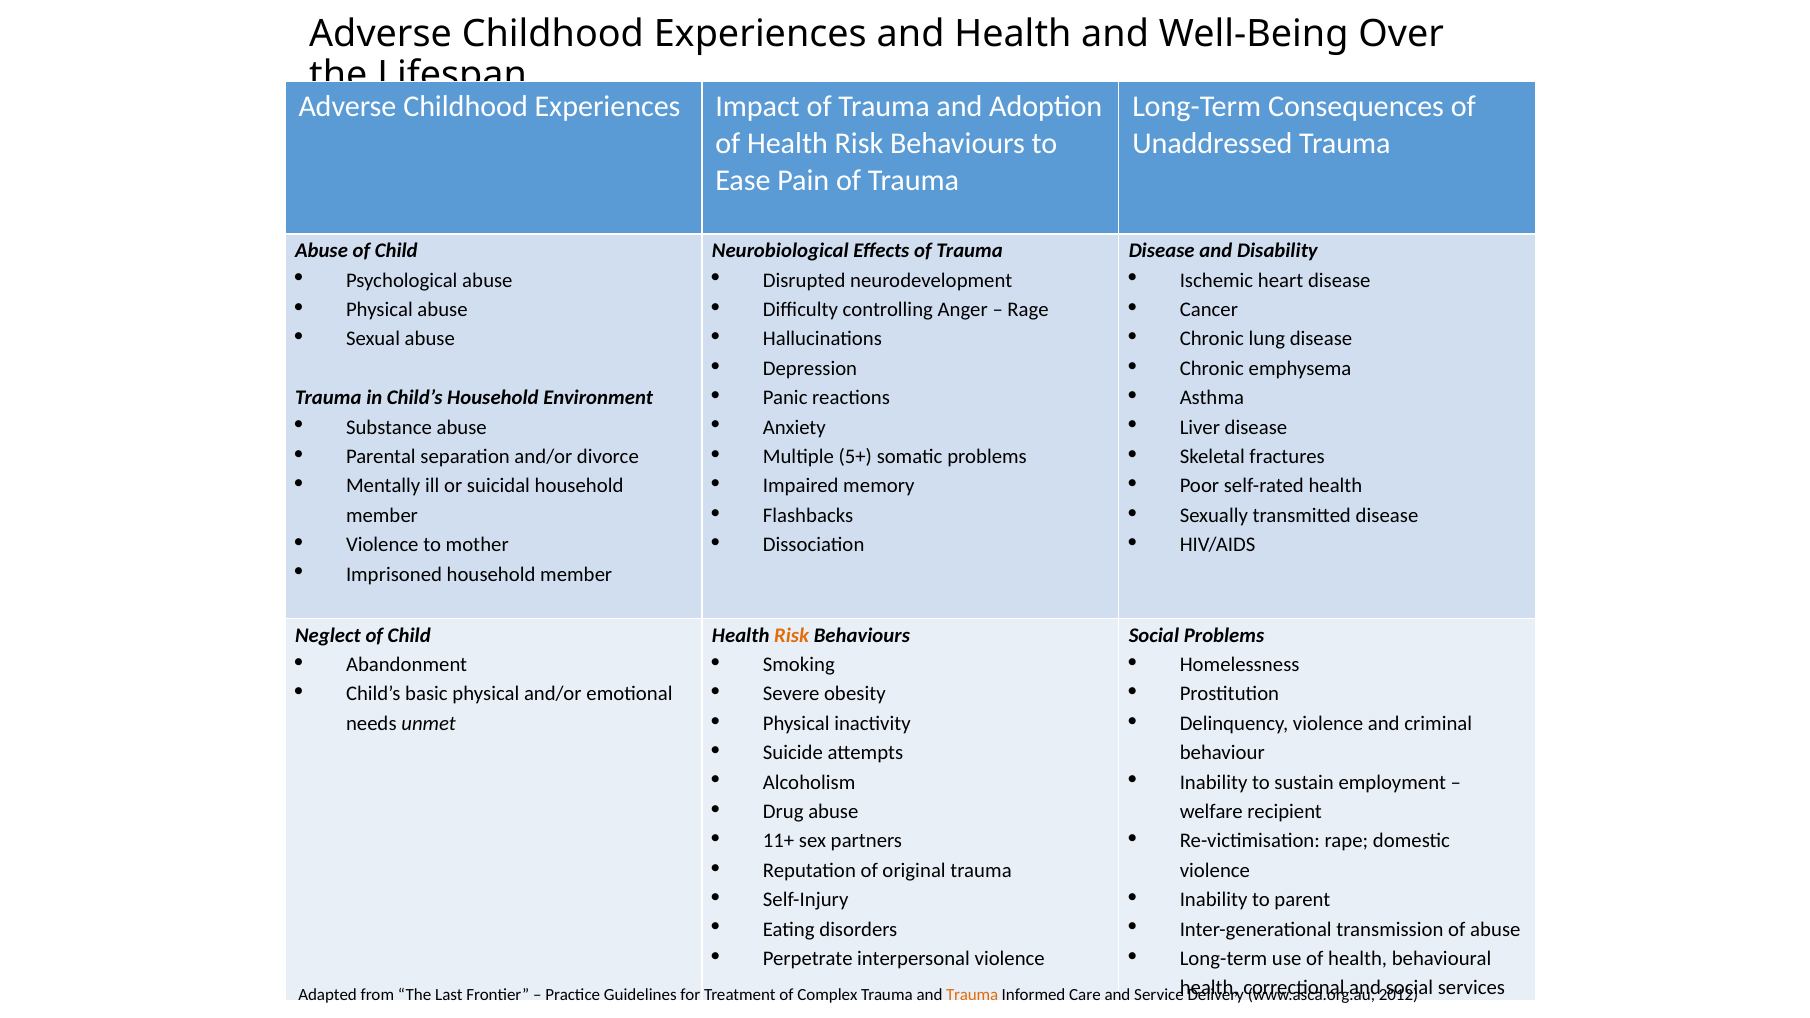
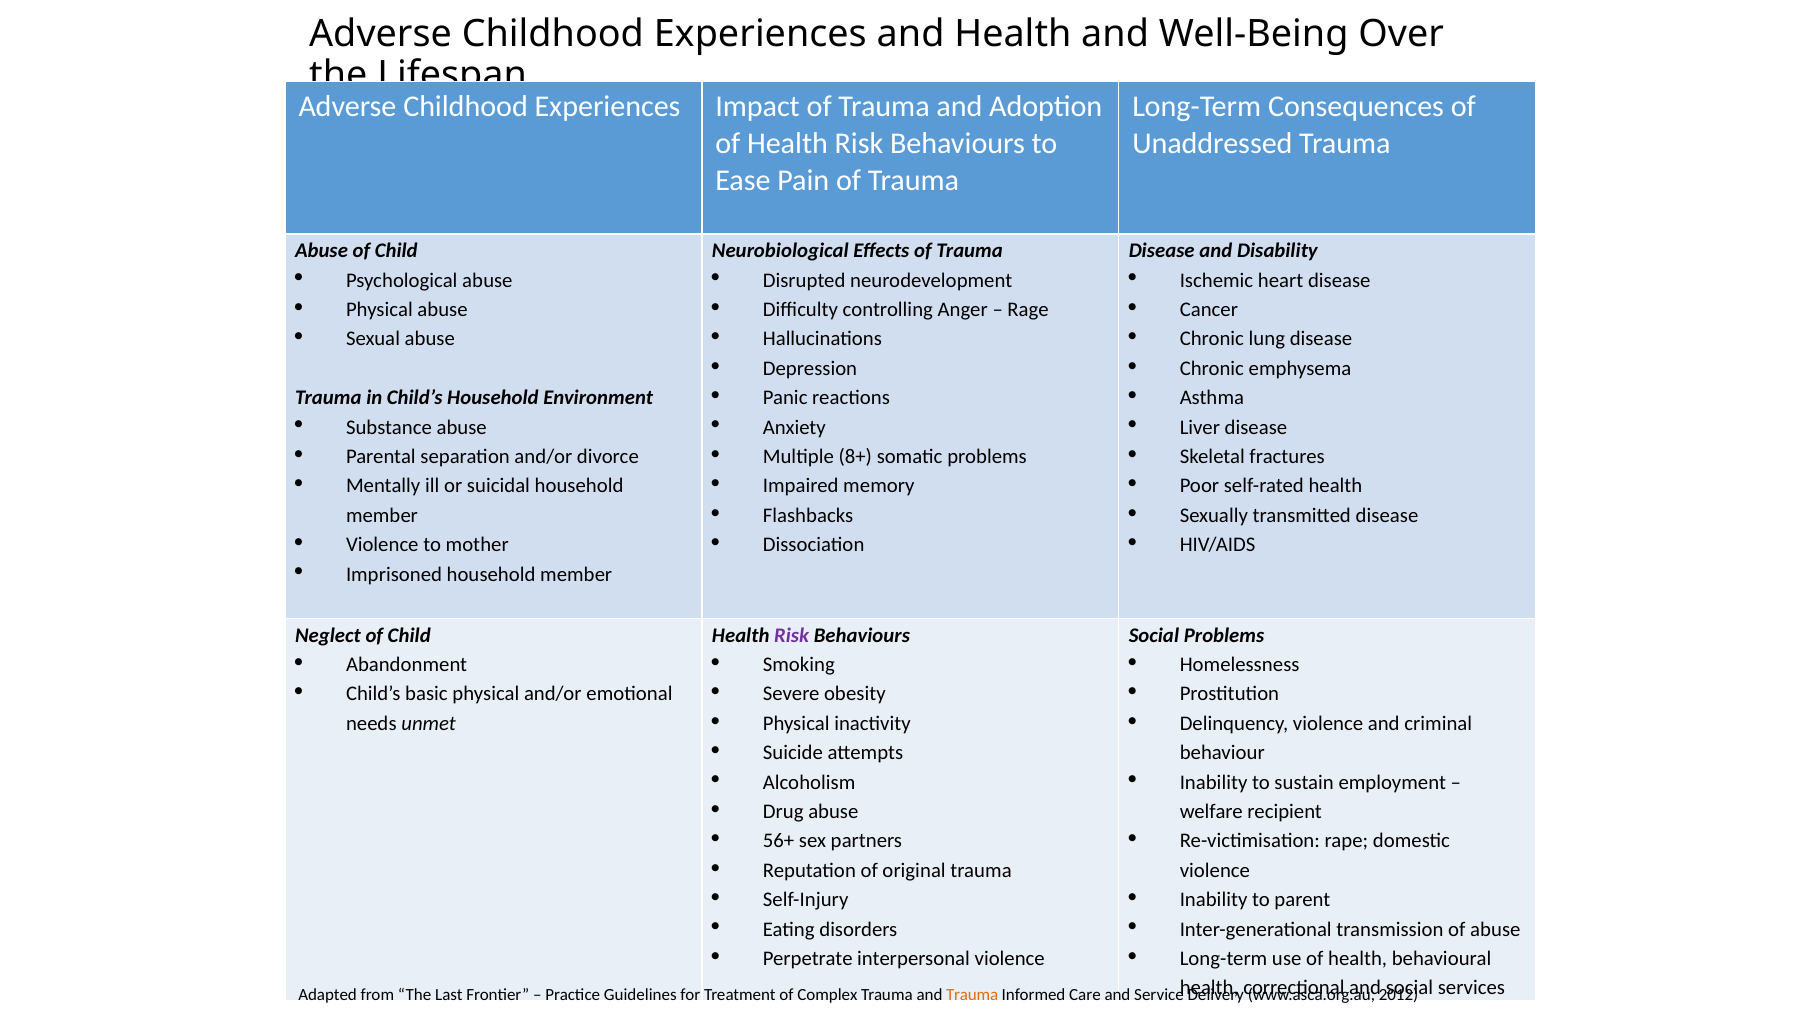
5+: 5+ -> 8+ (855, 457)
Risk colour: orange -> purple (792, 635)
11+: 11+ -> 56+ (779, 841)
